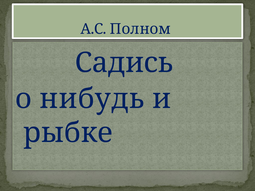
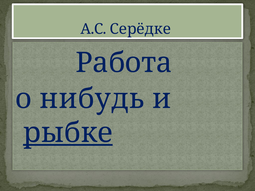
Полном: Полном -> Серёдке (140, 29)
Садись: Садись -> Работа (124, 63)
рыбке underline: none -> present (68, 133)
